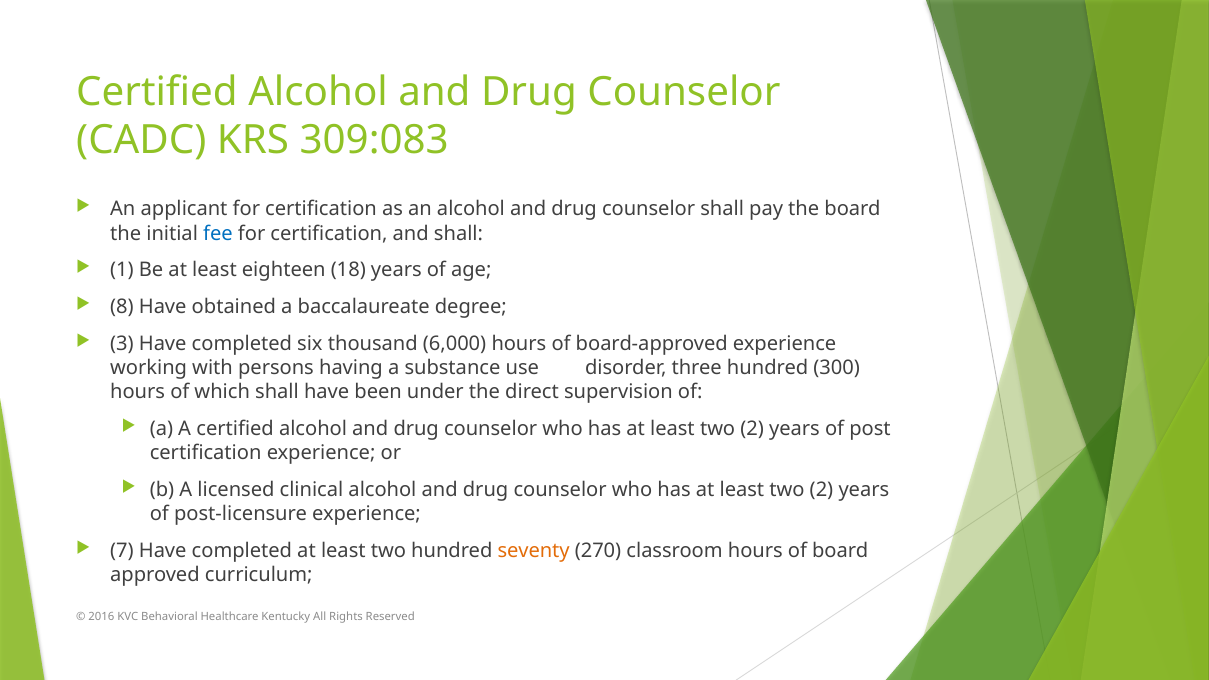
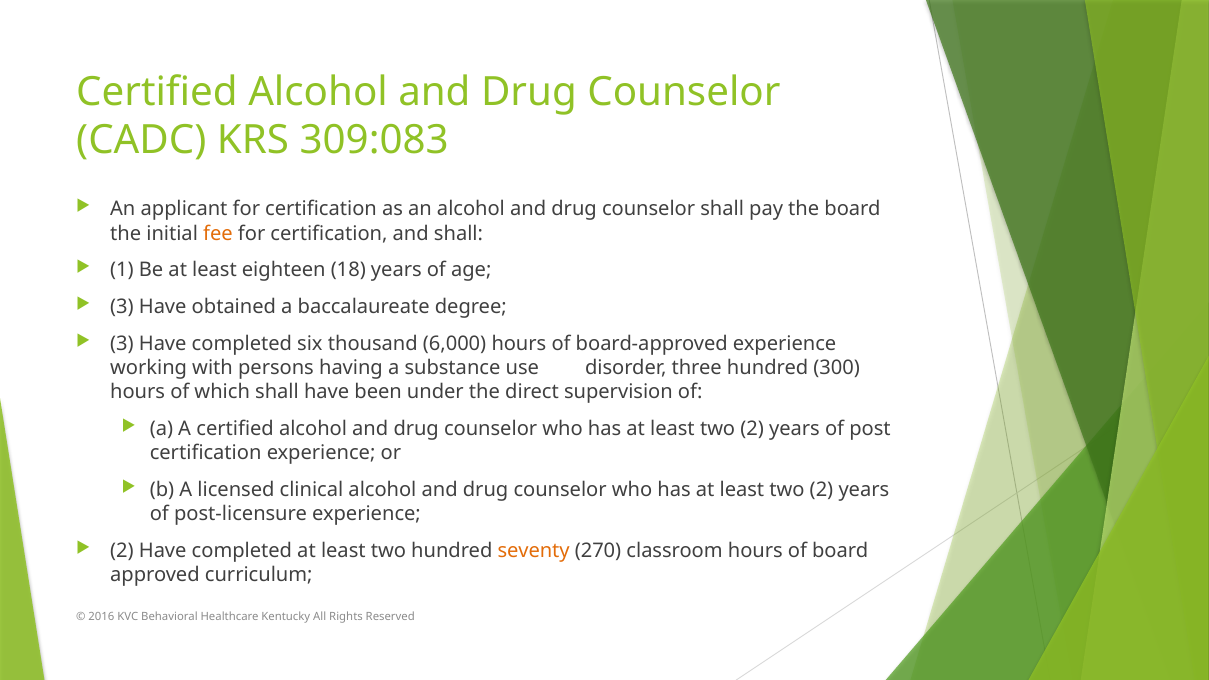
fee colour: blue -> orange (218, 233)
8: 8 -> 3 (122, 307)
7: 7 -> 2 (122, 551)
